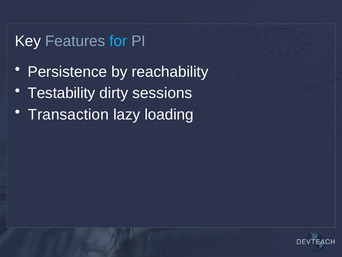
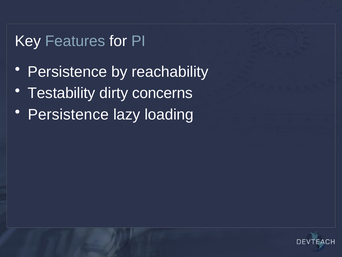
for colour: light blue -> white (118, 41)
sessions: sessions -> concerns (162, 93)
Transaction: Transaction -> Persistence (68, 114)
